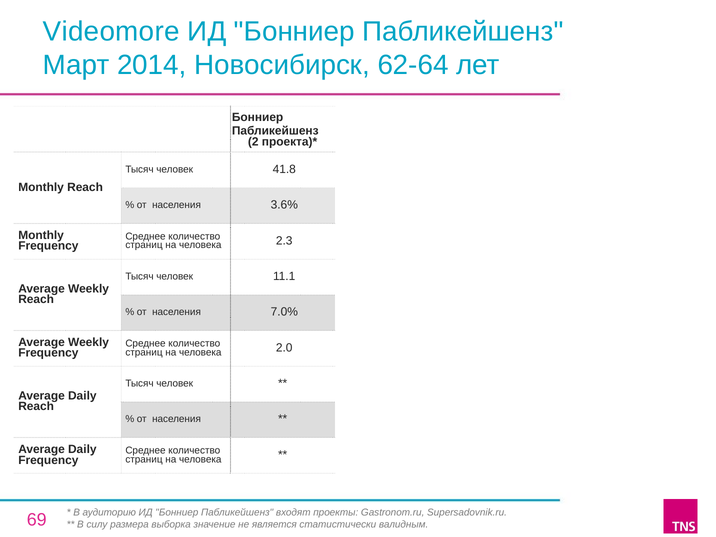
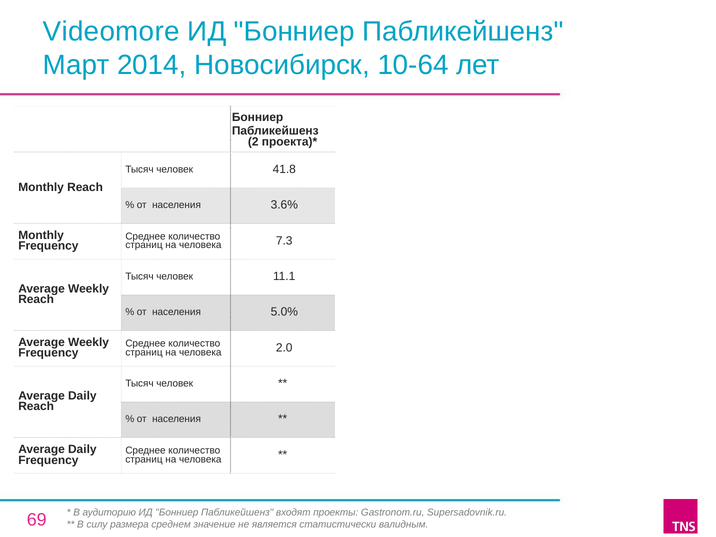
62-64: 62-64 -> 10-64 (413, 65)
2.3: 2.3 -> 7.3 (284, 241)
7.0%: 7.0% -> 5.0% (284, 312)
выборка: выборка -> среднем (171, 524)
